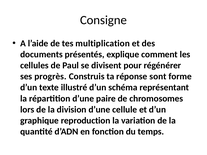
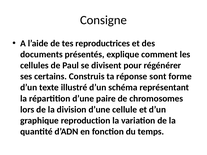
multiplication: multiplication -> reproductrices (103, 43)
progrès: progrès -> certains (51, 77)
